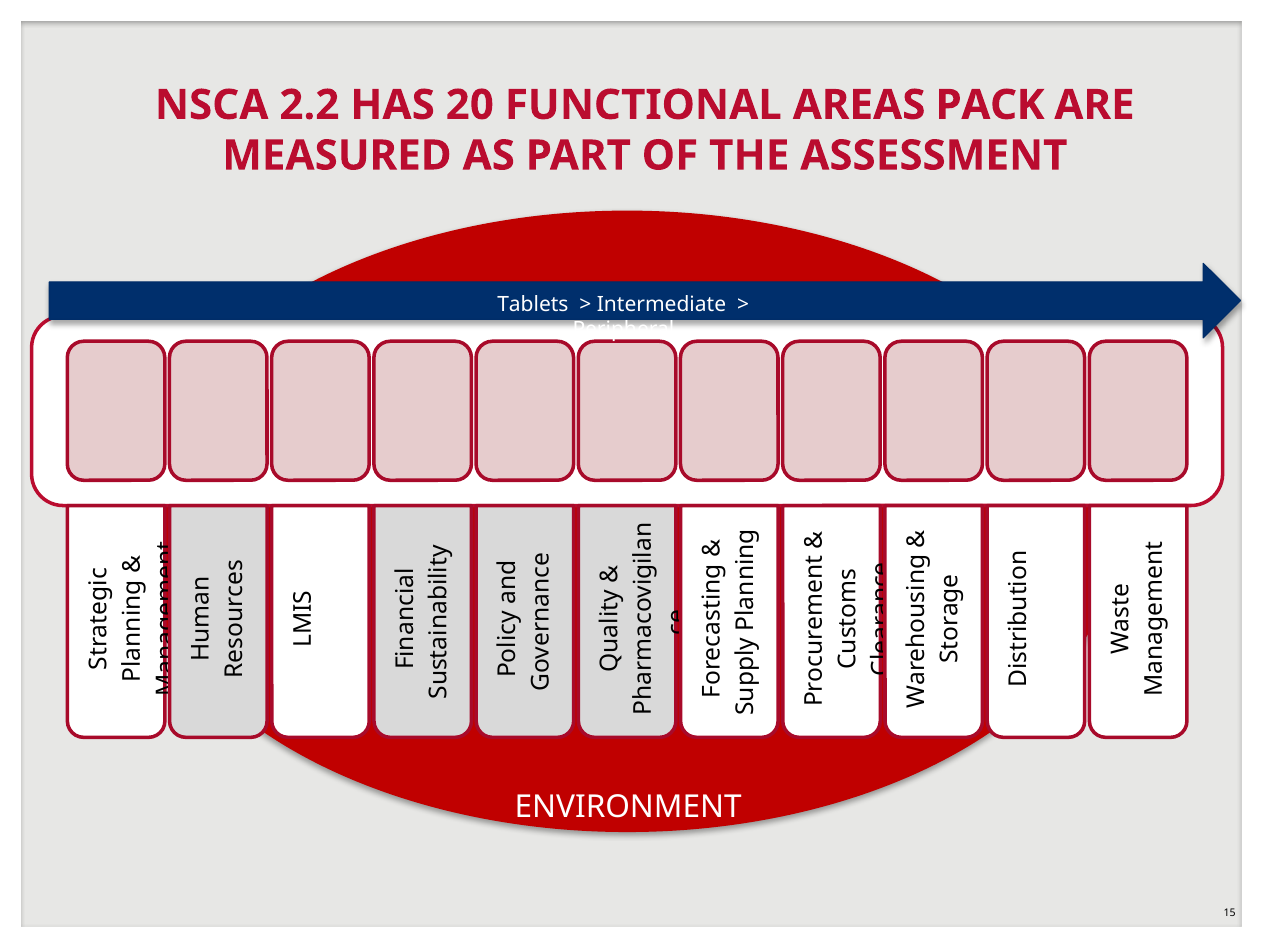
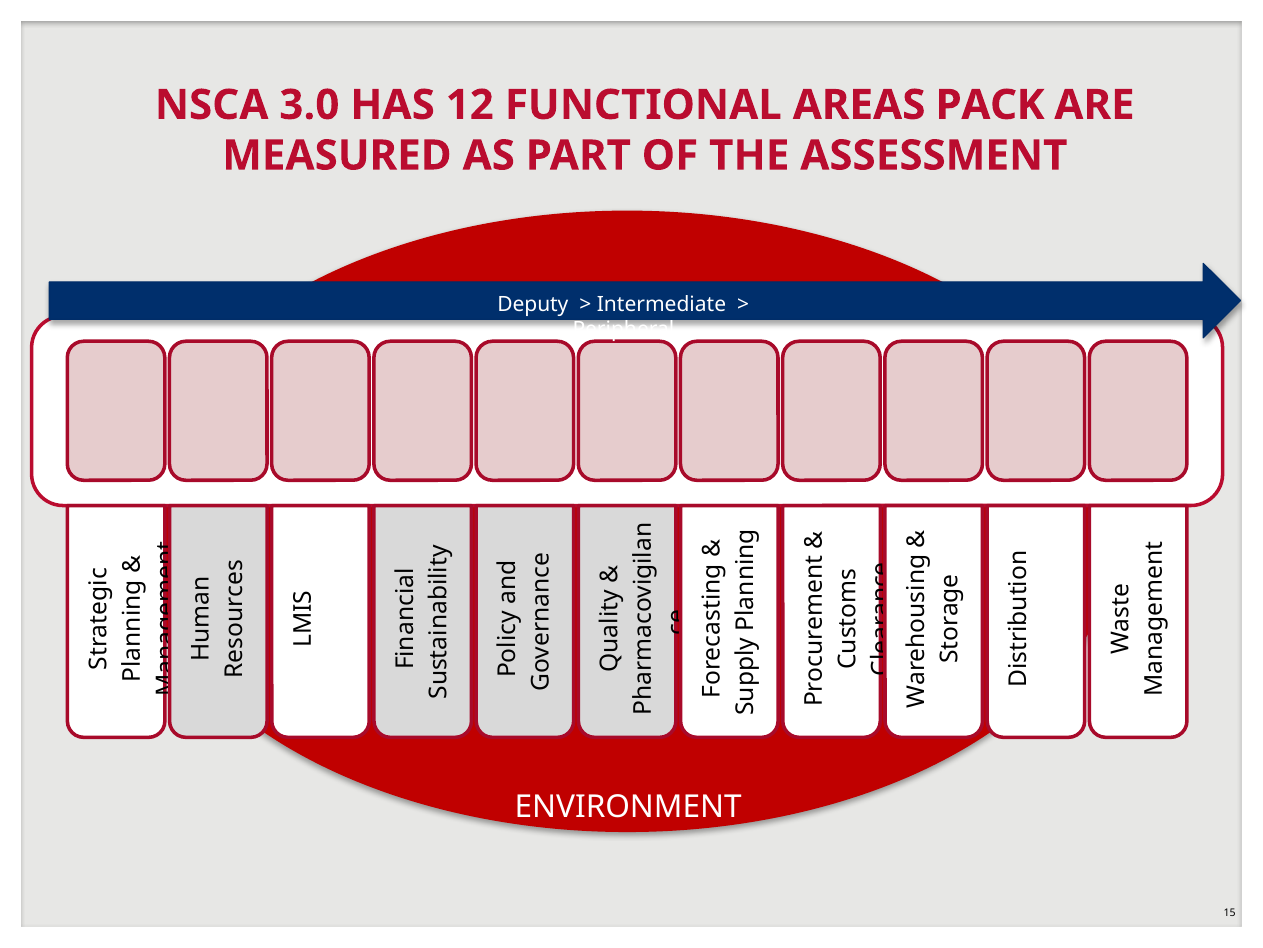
2.2: 2.2 -> 3.0 (309, 105)
20: 20 -> 12 (470, 105)
Tablets: Tablets -> Deputy (533, 304)
